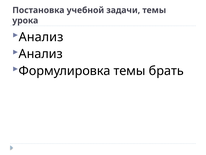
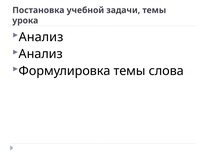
брать: брать -> слова (166, 71)
